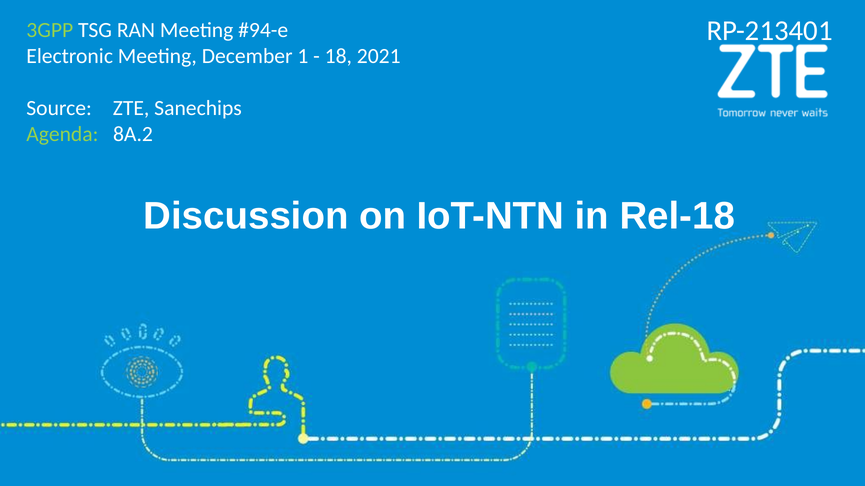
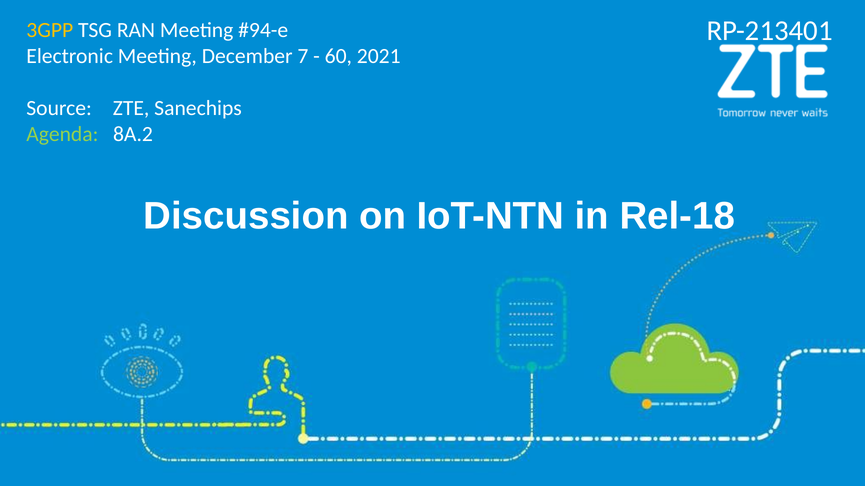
3GPP colour: light green -> yellow (50, 30)
1: 1 -> 7 (303, 56)
18: 18 -> 60 (338, 56)
